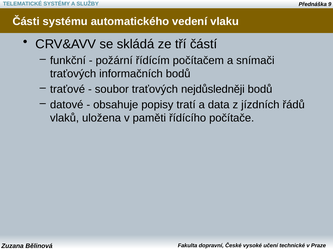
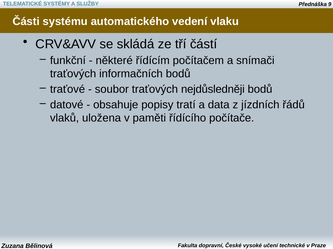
požární: požární -> některé (114, 61)
